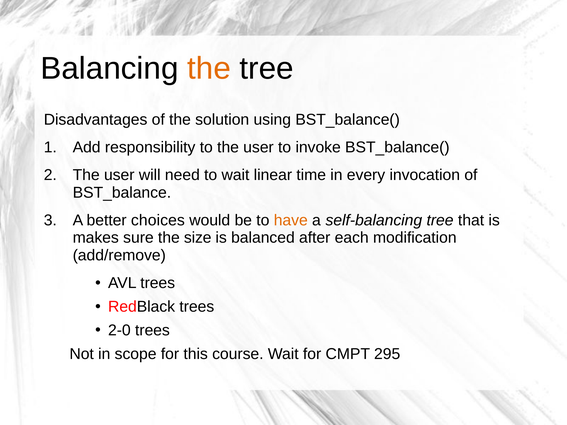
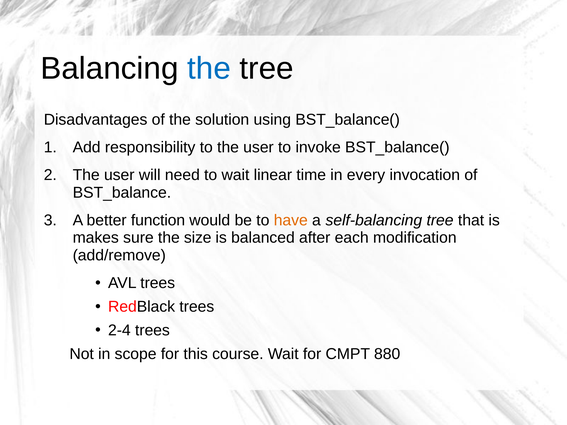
the colour: orange -> blue (209, 68)
choices: choices -> function (158, 220)
2-0: 2-0 -> 2-4 (119, 330)
295: 295 -> 880 (387, 354)
